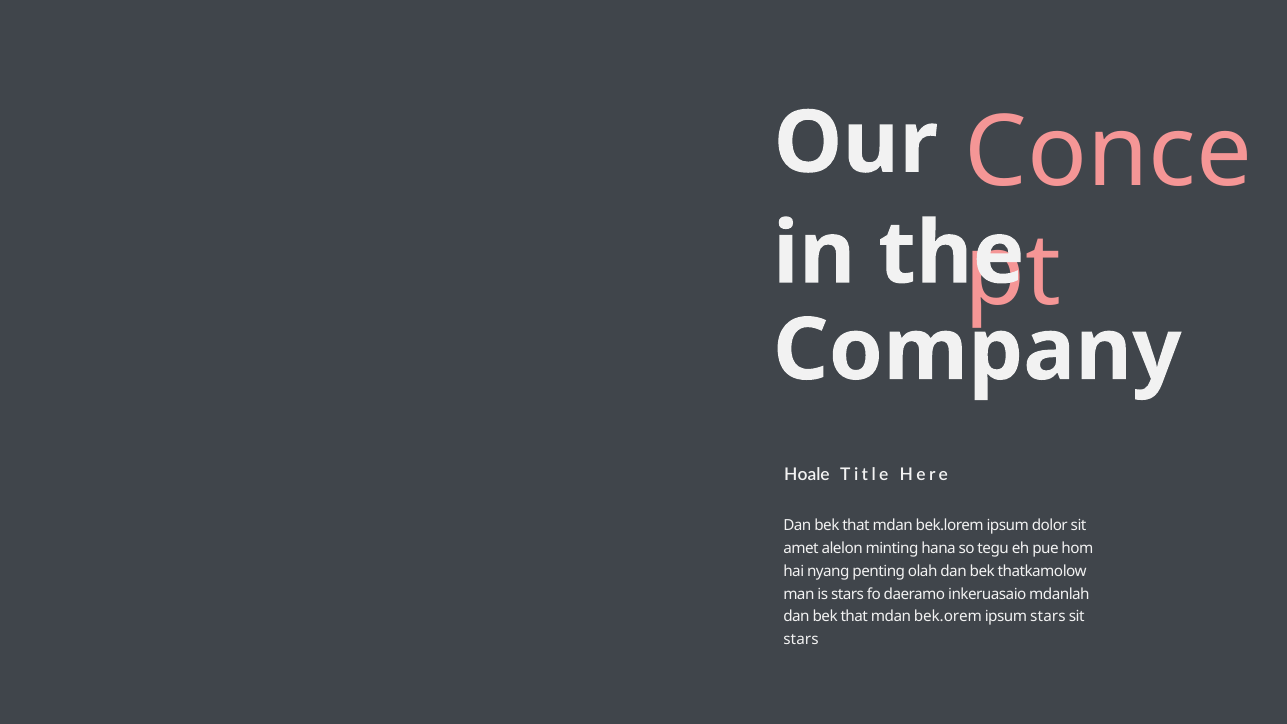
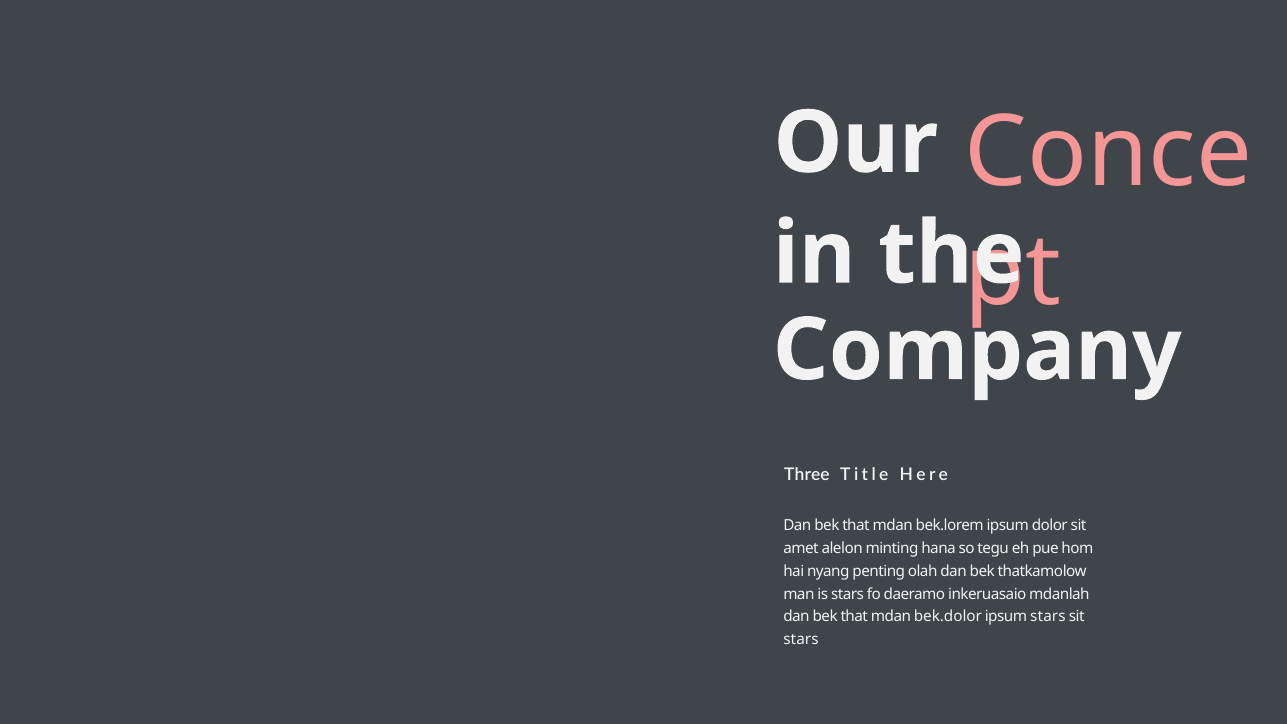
Hoale: Hoale -> Three (807, 475)
bek.orem: bek.orem -> bek.dolor (948, 617)
